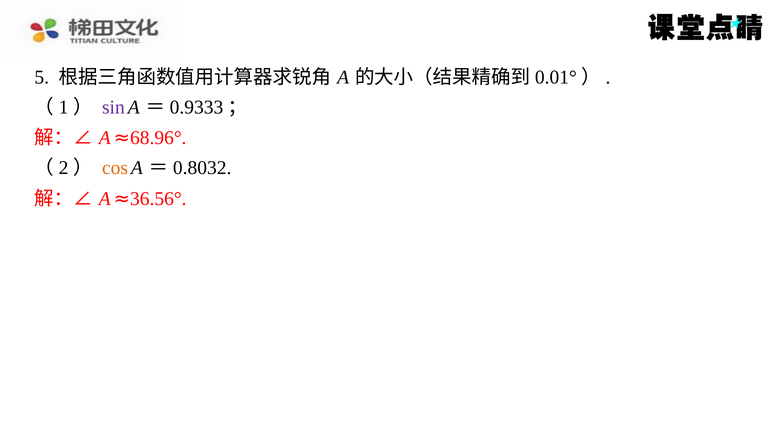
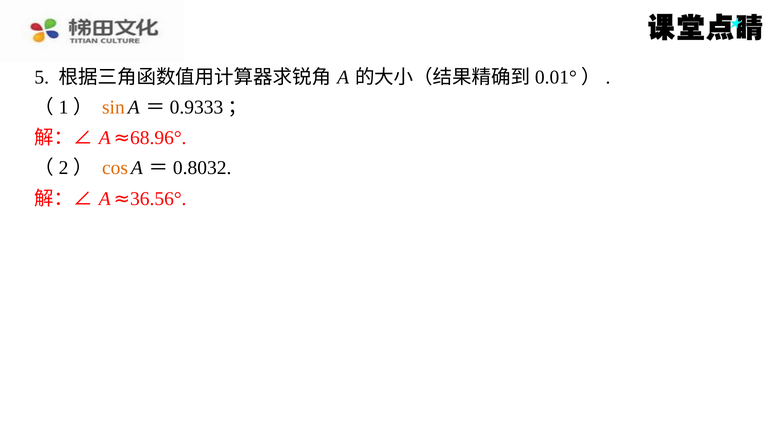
sin colour: purple -> orange (113, 107)
